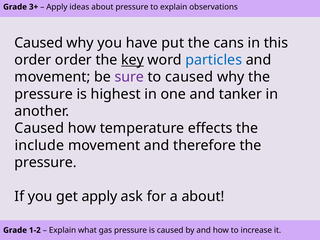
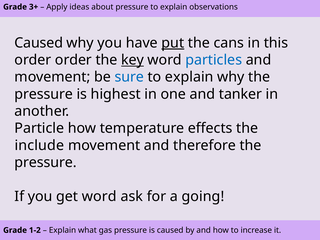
put underline: none -> present (173, 43)
sure colour: purple -> blue (129, 77)
caused: caused -> explain (189, 77)
Caused: Caused -> Particle (39, 128)
get apply: apply -> word (99, 197)
a about: about -> going (203, 197)
